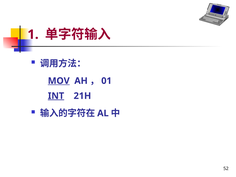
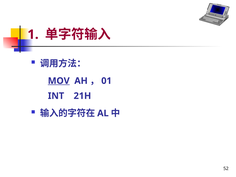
INT underline: present -> none (56, 96)
